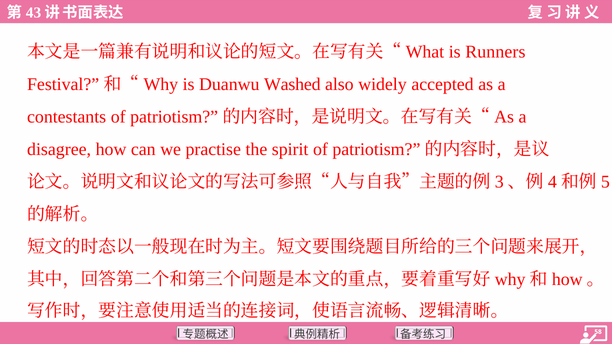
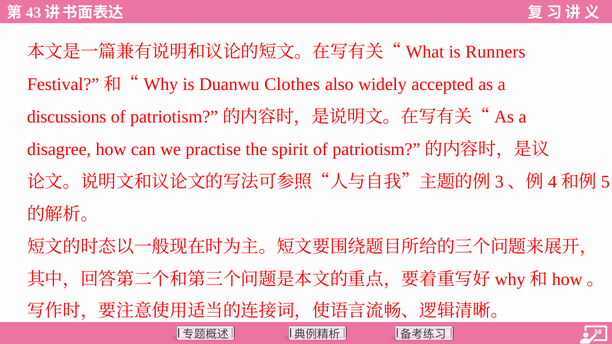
Washed: Washed -> Clothes (292, 85)
contestants: contestants -> discussions (67, 117)
